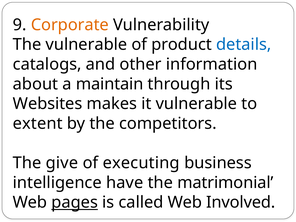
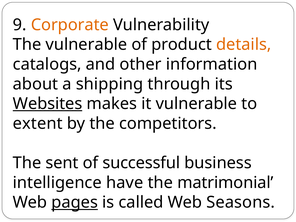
details colour: blue -> orange (244, 45)
maintain: maintain -> shipping (110, 84)
Websites underline: none -> present (48, 104)
give: give -> sent (62, 163)
executing: executing -> successful (141, 163)
Involved: Involved -> Seasons (241, 202)
